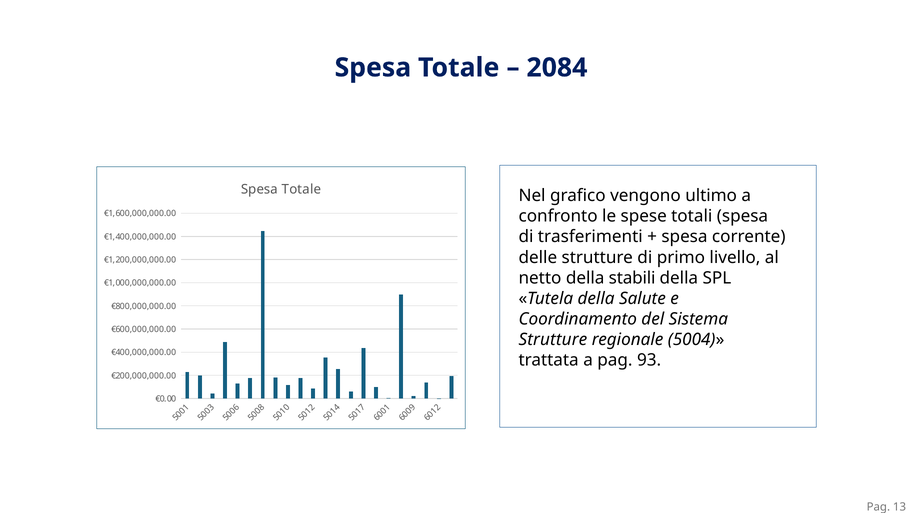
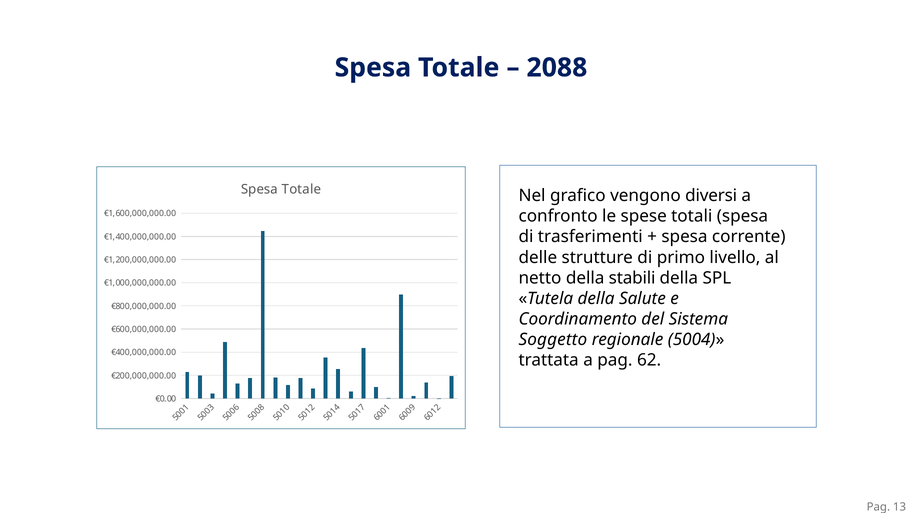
2084: 2084 -> 2088 (557, 68)
ultimo: ultimo -> diversi (711, 196)
Strutture: Strutture -> Soggetto (553, 340)
93: 93 -> 62 (649, 360)
